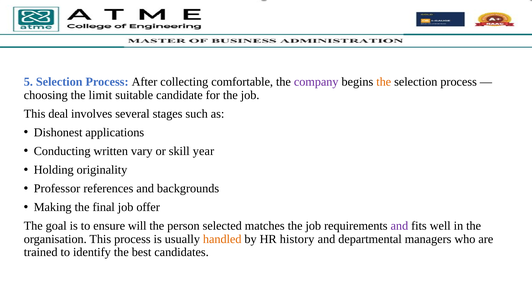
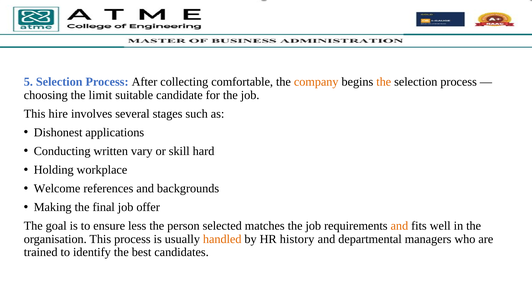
company colour: purple -> orange (316, 82)
deal: deal -> hire (58, 114)
year: year -> hard (204, 151)
originality: originality -> workplace (102, 170)
Professor: Professor -> Welcome (57, 189)
will: will -> less (137, 226)
and colour: purple -> orange (399, 226)
